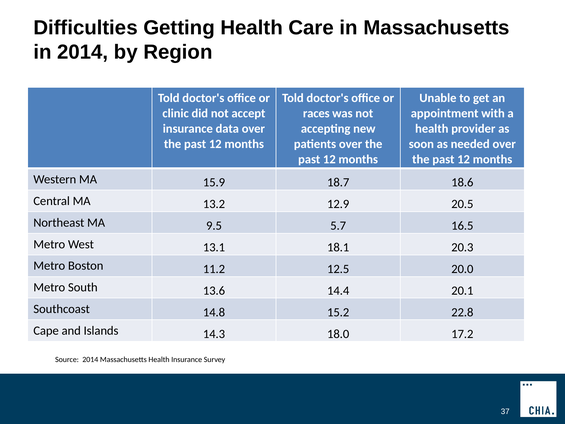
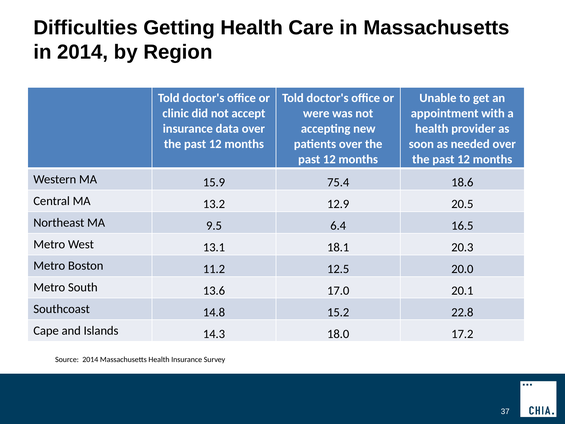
races: races -> were (316, 113)
18.7: 18.7 -> 75.4 (338, 182)
5.7: 5.7 -> 6.4 (338, 226)
14.4: 14.4 -> 17.0 (338, 290)
